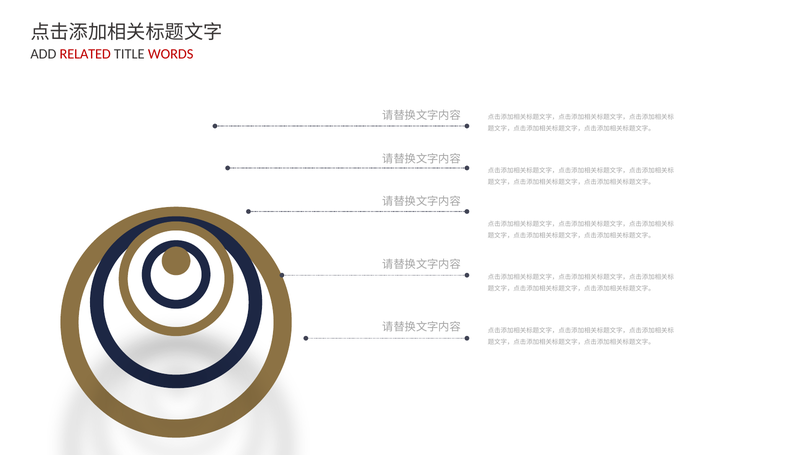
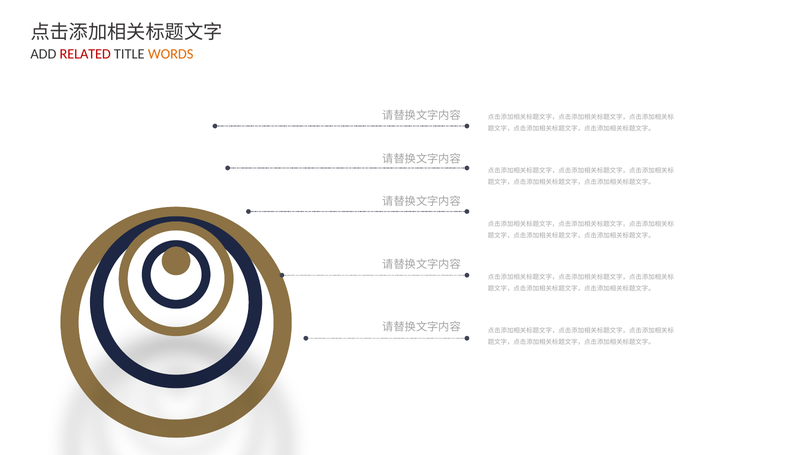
WORDS colour: red -> orange (171, 54)
